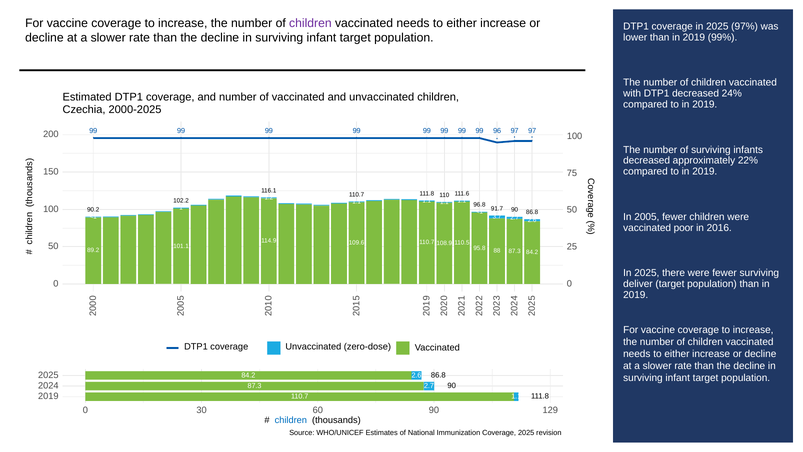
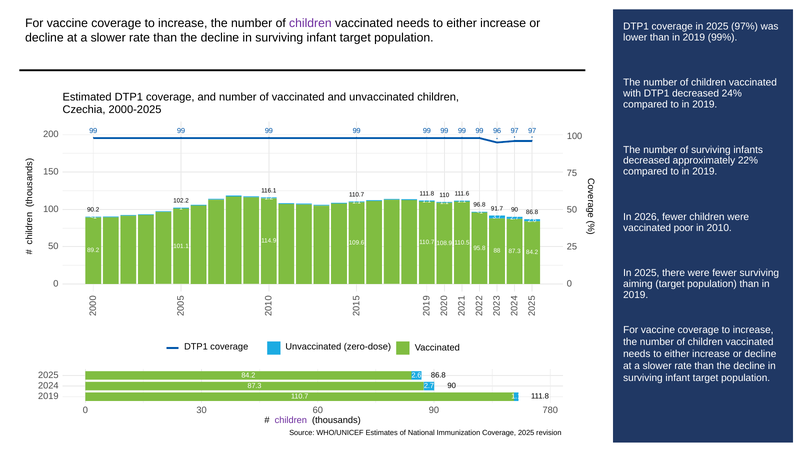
2005: 2005 -> 2026 (647, 217)
2016: 2016 -> 2010 (719, 228)
deliver: deliver -> aiming (638, 284)
129: 129 -> 780 (550, 410)
children colour: blue -> purple (291, 420)
